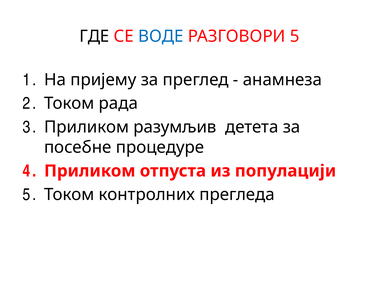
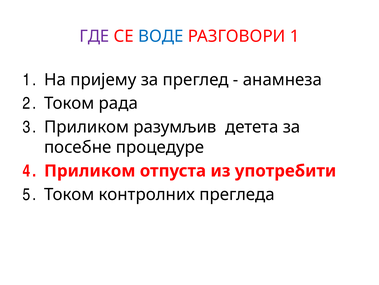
ГДЕ colour: black -> purple (94, 36)
РАЗГОВОРИ 5: 5 -> 1 (295, 36)
популацији: популацији -> употребити (286, 170)
